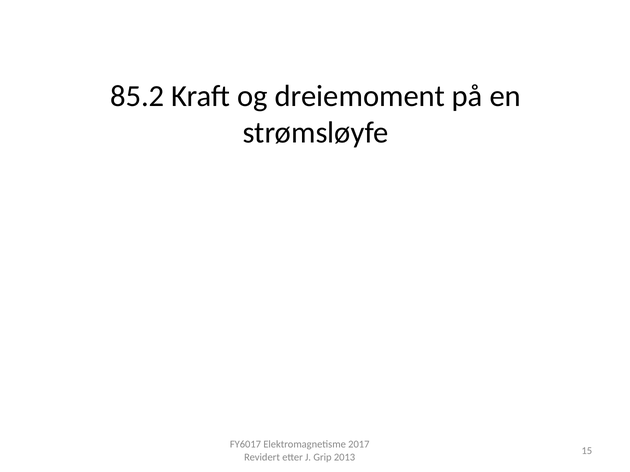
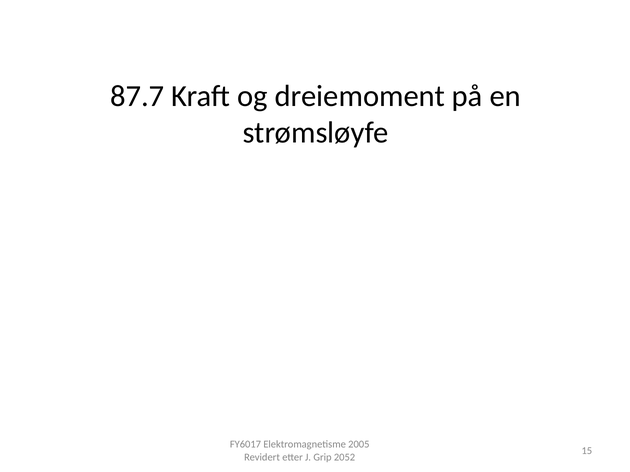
85.2: 85.2 -> 87.7 (137, 96)
2017: 2017 -> 2005 (359, 445)
2013: 2013 -> 2052 (345, 458)
